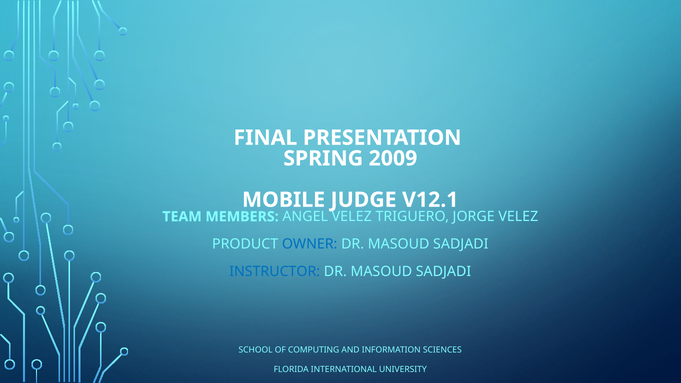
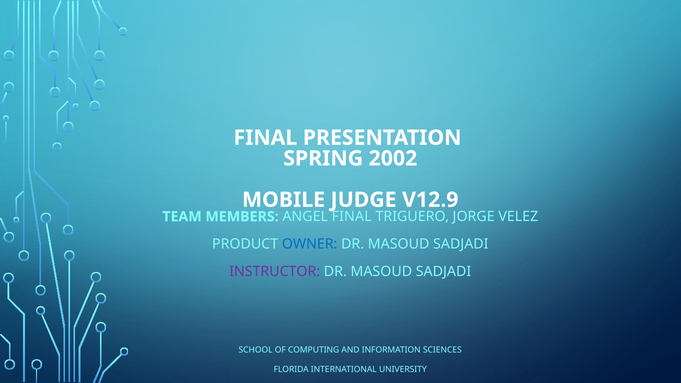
2009: 2009 -> 2002 (393, 158)
V12.1: V12.1 -> V12.9 (430, 200)
ANGEL VELEZ: VELEZ -> FINAL (352, 217)
INSTRUCTOR colour: blue -> purple (275, 272)
